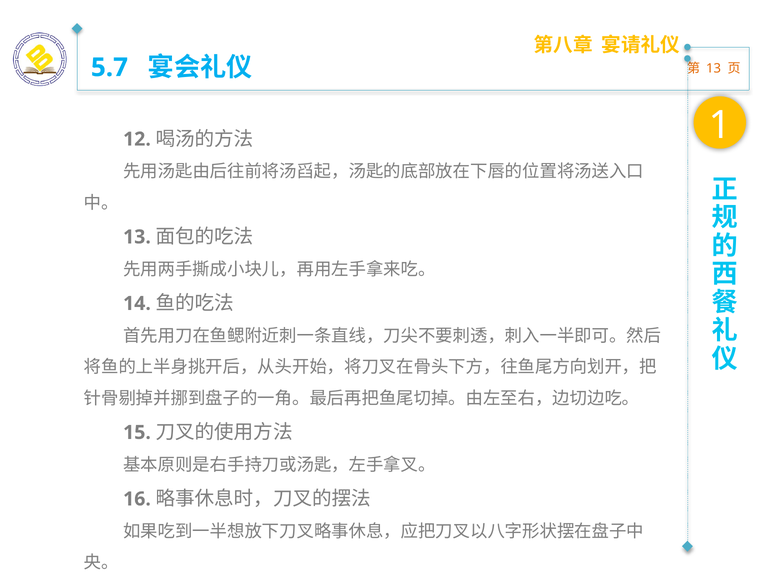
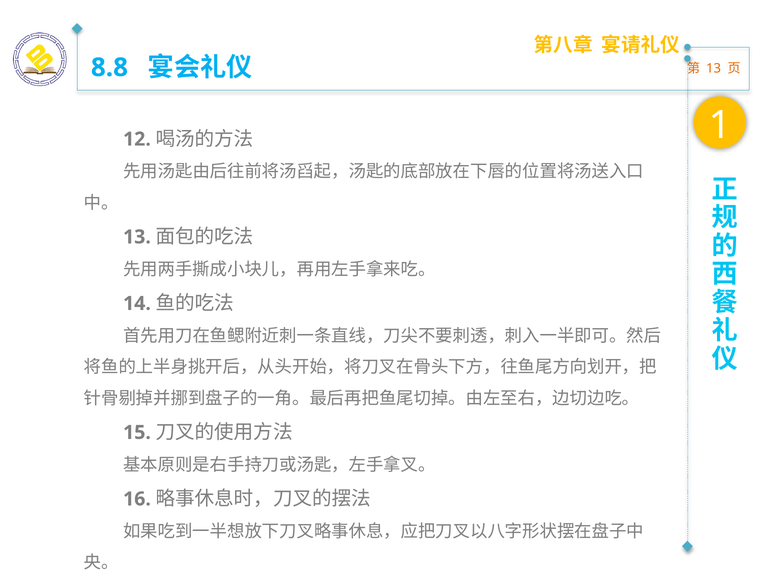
5.7: 5.7 -> 8.8 (109, 68)
